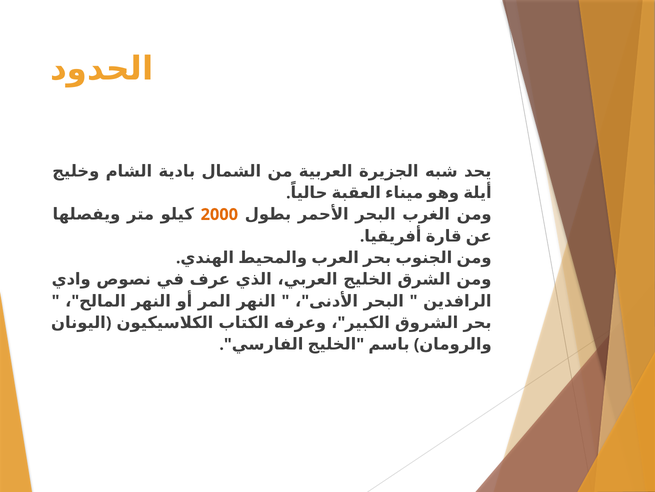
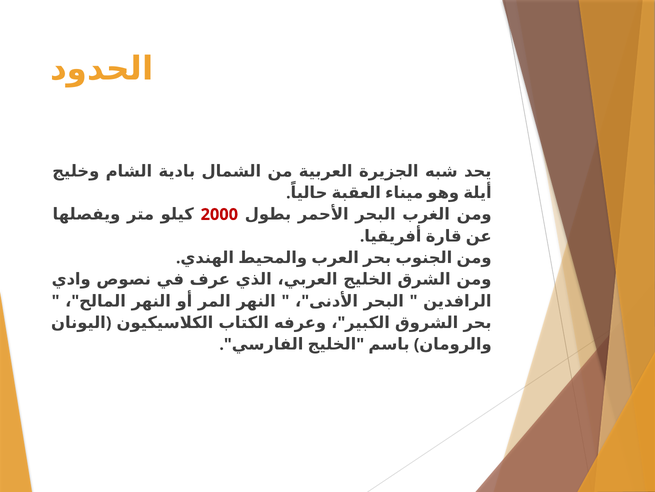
2000 colour: orange -> red (219, 214)
